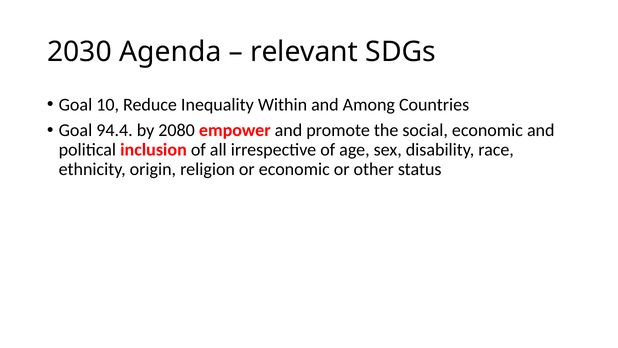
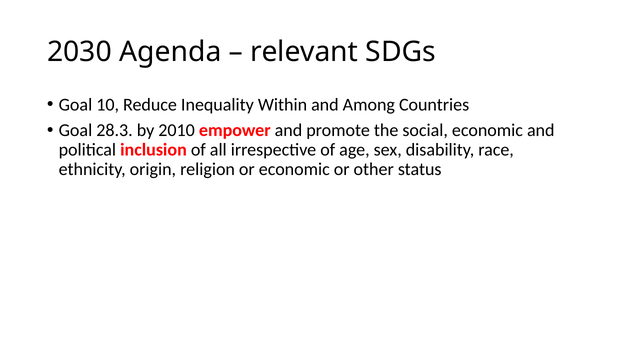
94.4: 94.4 -> 28.3 (115, 130)
2080: 2080 -> 2010 (177, 130)
